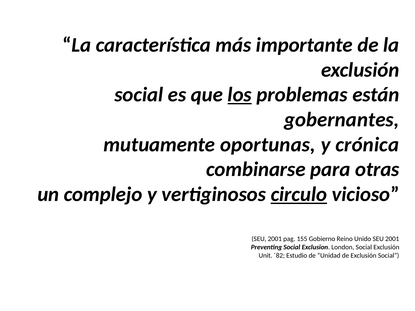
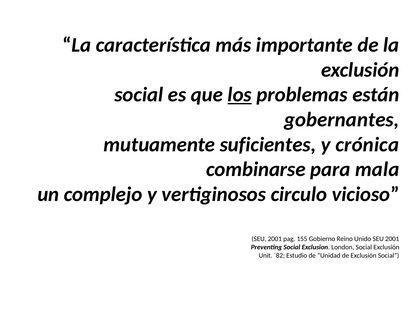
oportunas: oportunas -> suficientes (268, 145)
otras: otras -> mala (377, 170)
circulo underline: present -> none (299, 194)
